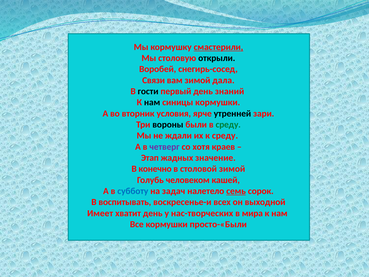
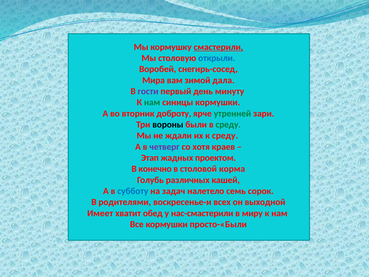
открыли colour: black -> blue (217, 58)
Связи: Связи -> Мира (154, 80)
гости colour: black -> purple (148, 91)
знаний: знаний -> минуту (230, 91)
нам colour: black -> green (152, 102)
условия: условия -> доброту (174, 113)
утренней colour: black -> green (232, 113)
значение: значение -> проектом (216, 158)
столовой зимой: зимой -> корма (232, 169)
человеком: человеком -> различных (188, 180)
семь underline: present -> none (236, 191)
воспитывать: воспитывать -> родителями (125, 202)
хватит день: день -> обед (153, 213)
нас-творческих: нас-творческих -> нас-смастерили (202, 213)
мира: мира -> миру (252, 213)
